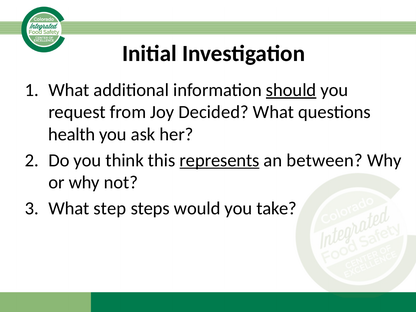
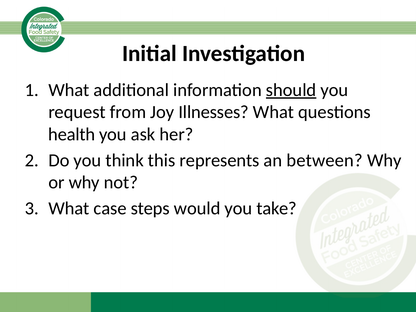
Decided: Decided -> Illnesses (214, 112)
represents underline: present -> none (220, 160)
step: step -> case (110, 208)
